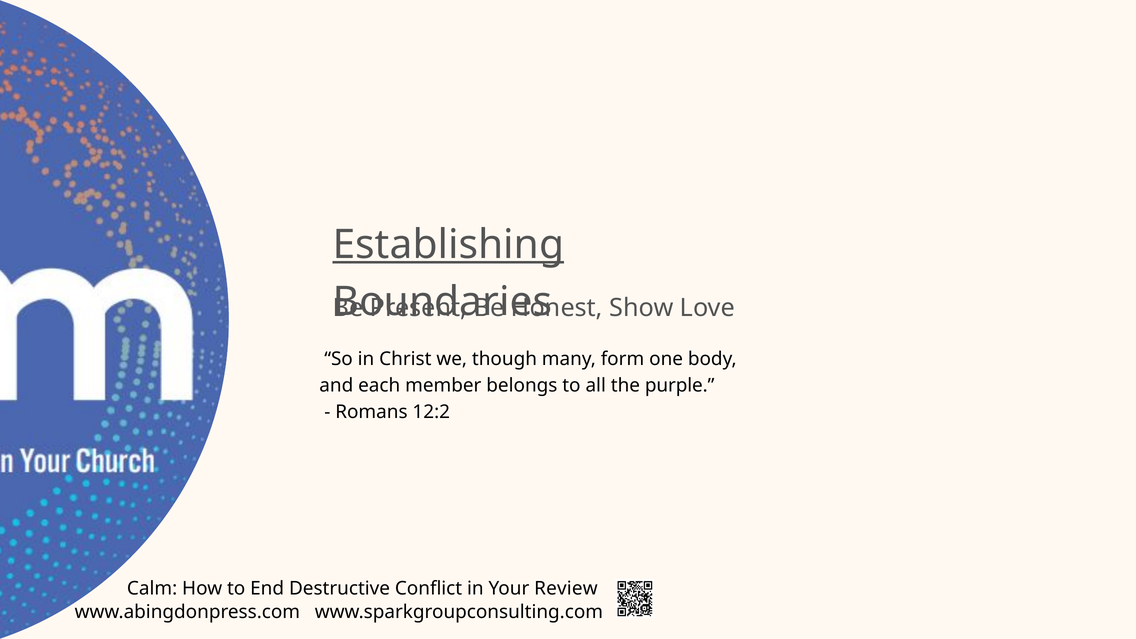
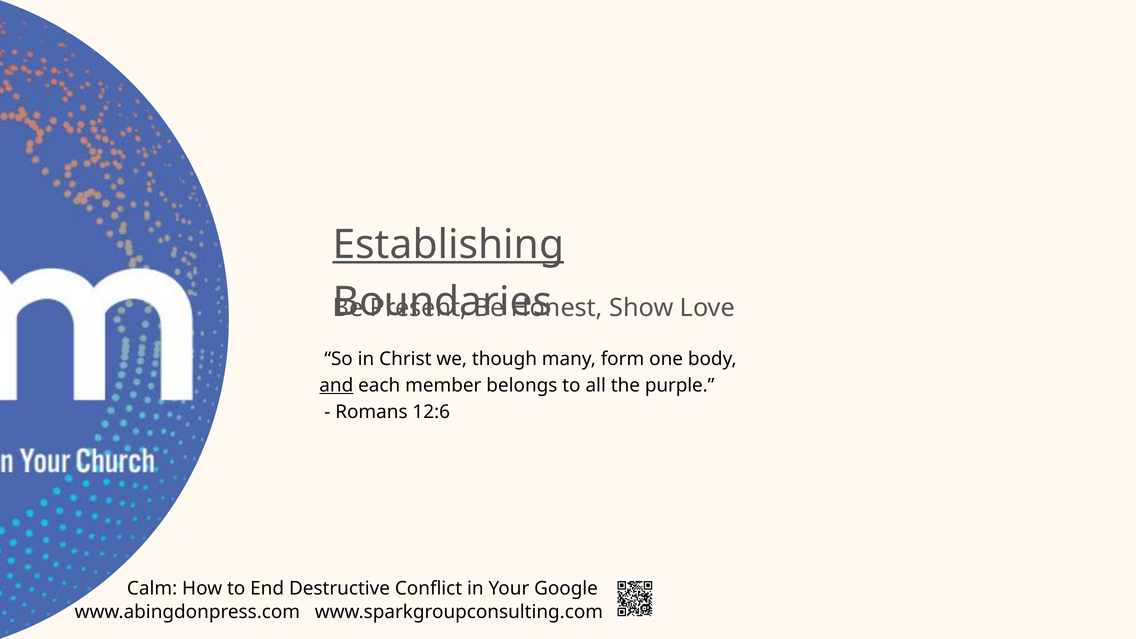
and underline: none -> present (336, 385)
12:2: 12:2 -> 12:6 (431, 412)
Review: Review -> Google (566, 589)
